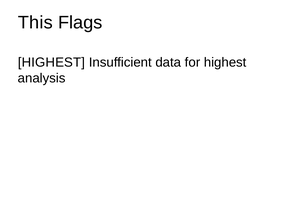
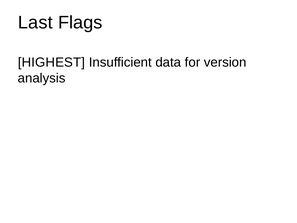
This: This -> Last (35, 23)
for highest: highest -> version (225, 62)
